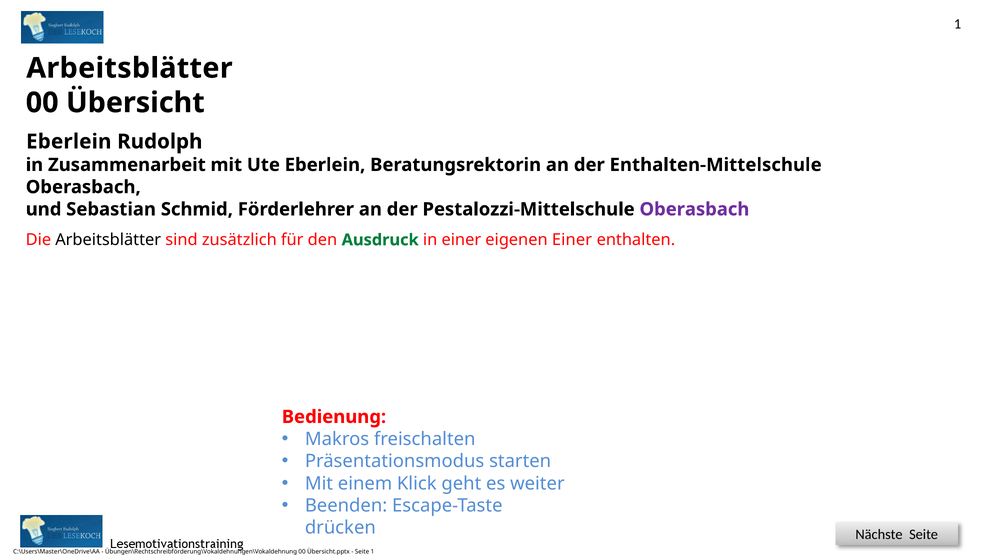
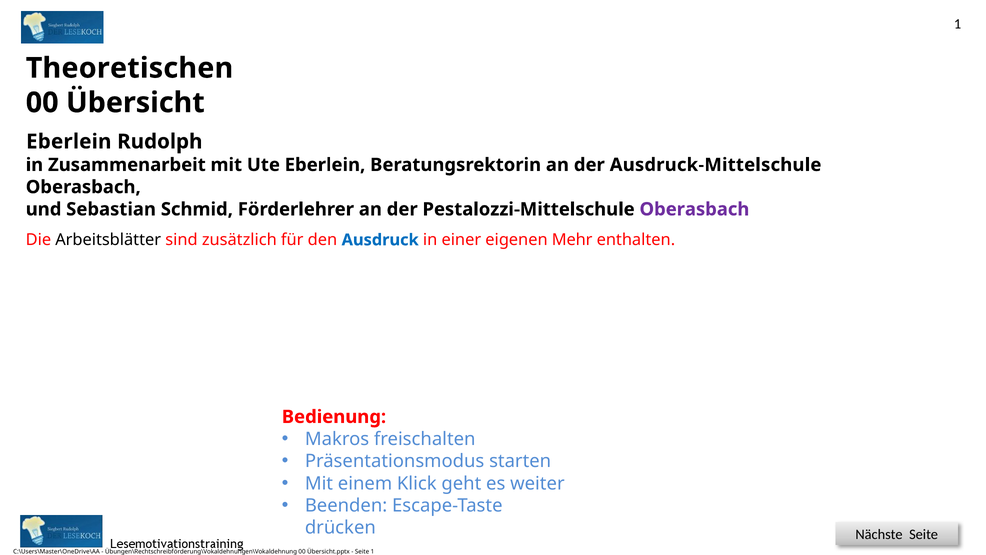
Arbeitsblätter: Arbeitsblätter -> Theoretischen (130, 68)
Enthalten-Mittelschule: Enthalten-Mittelschule -> Ausdruck-Mittelschule (716, 165)
Ausdruck colour: green -> blue (380, 240)
eigenen Einer: Einer -> Mehr (572, 240)
